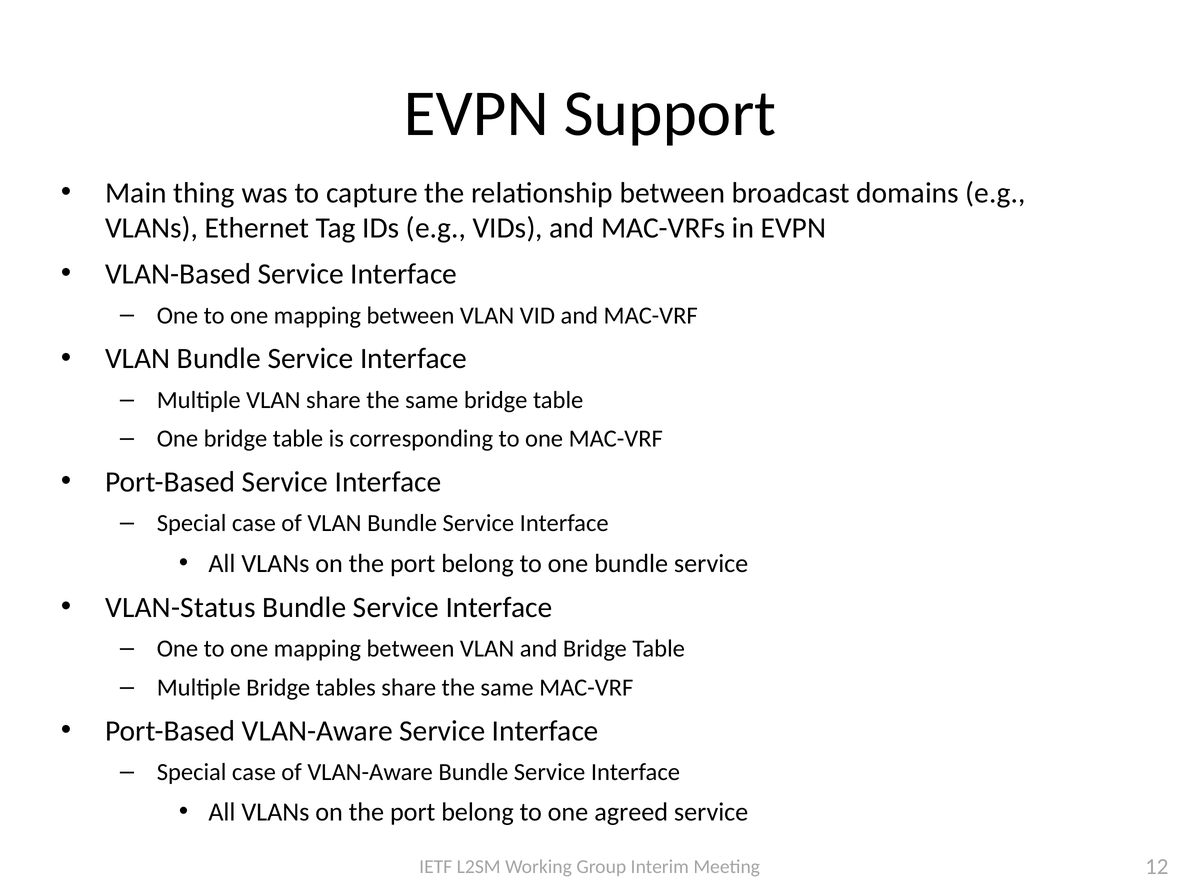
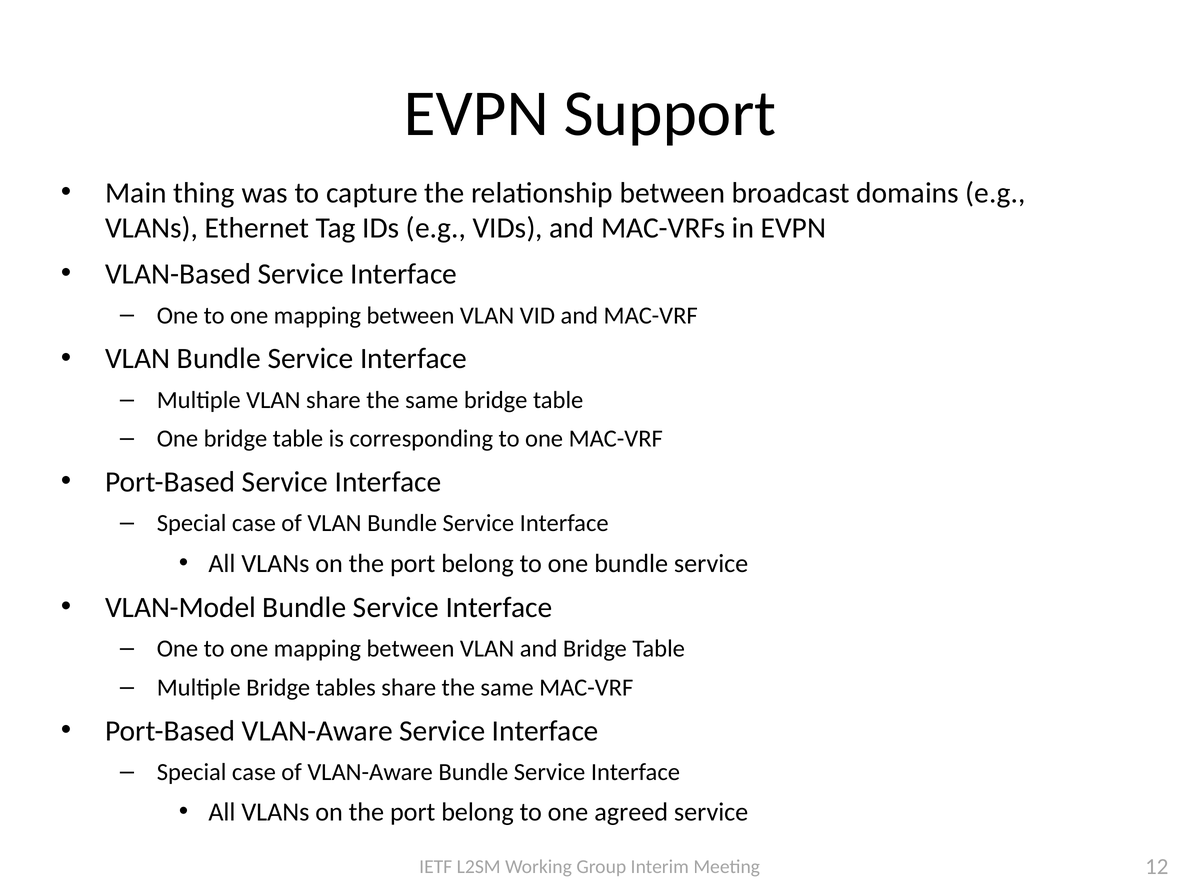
VLAN-Status: VLAN-Status -> VLAN-Model (181, 608)
